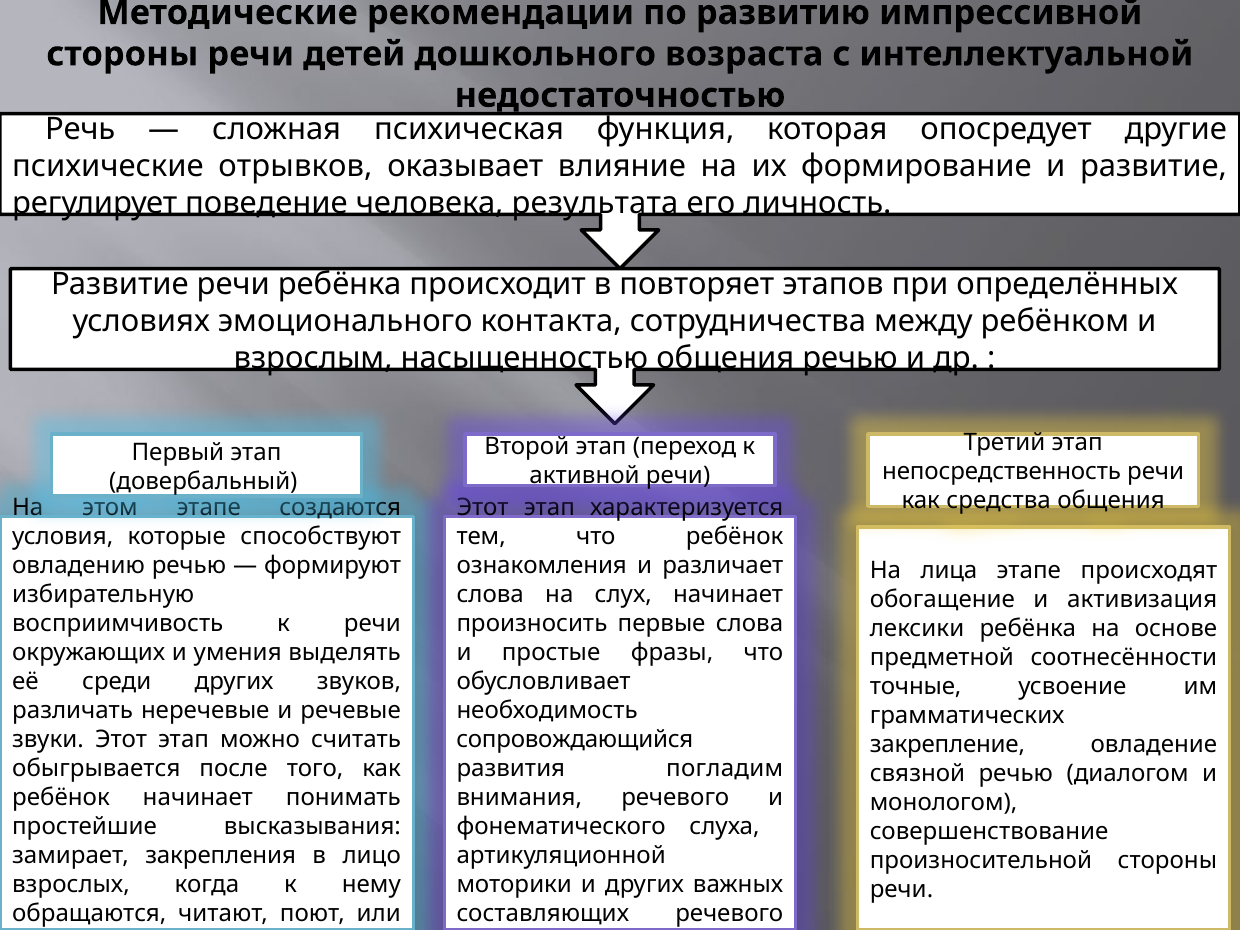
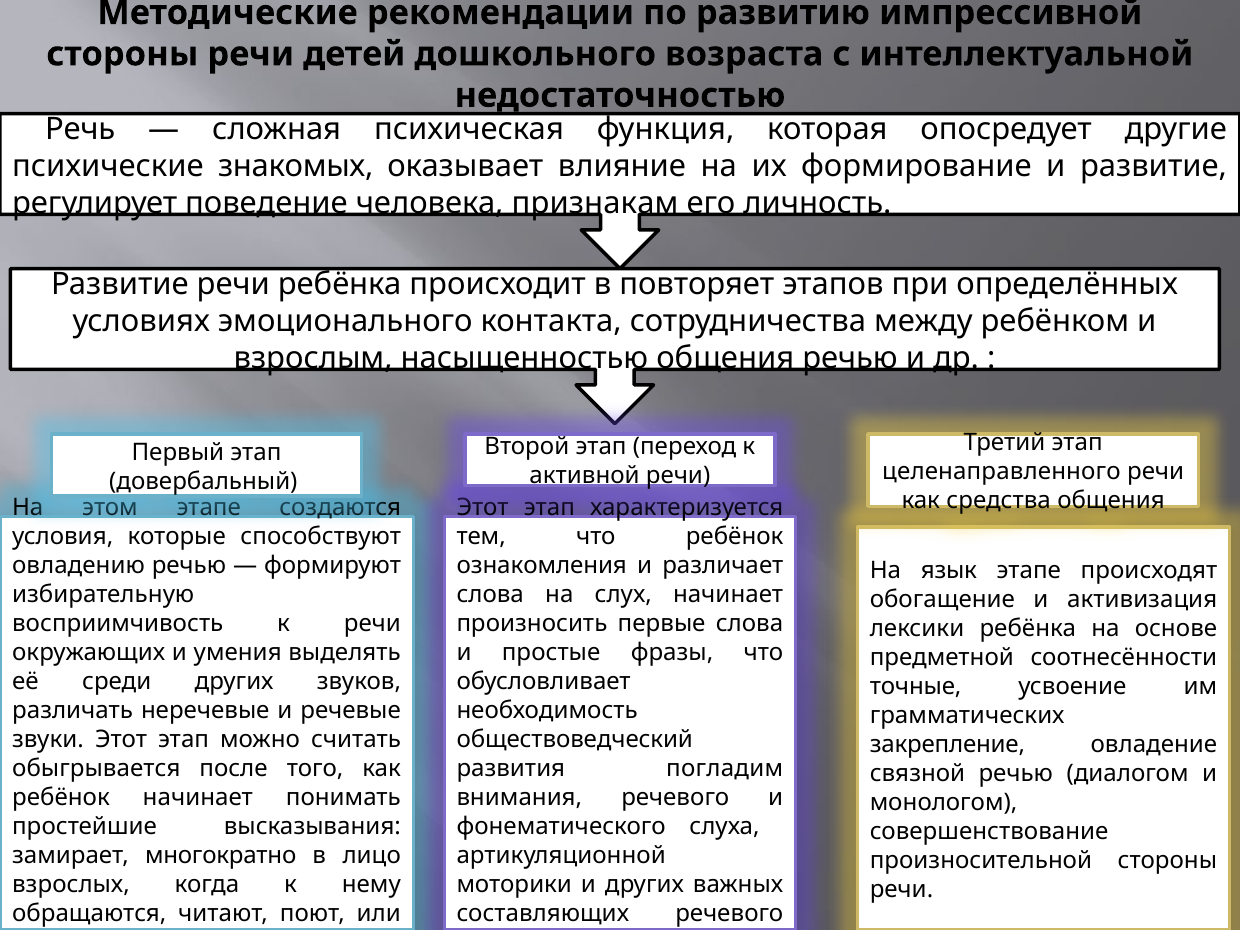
отрывков: отрывков -> знакомых (296, 166)
результата: результата -> признакам (595, 203)
непосредственность: непосредственность -> целенаправленного (1001, 472)
лица: лица -> язык (949, 571)
сопровождающийся: сопровождающийся -> обществоведческий (575, 739)
закрепления: закрепления -> многократно (221, 855)
